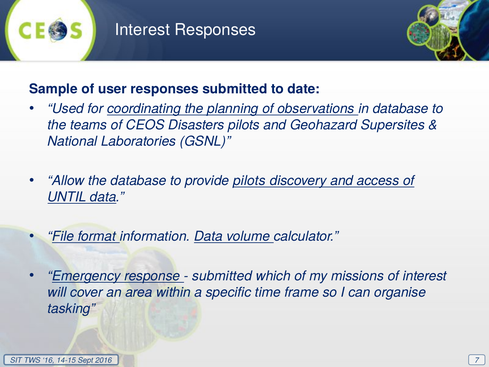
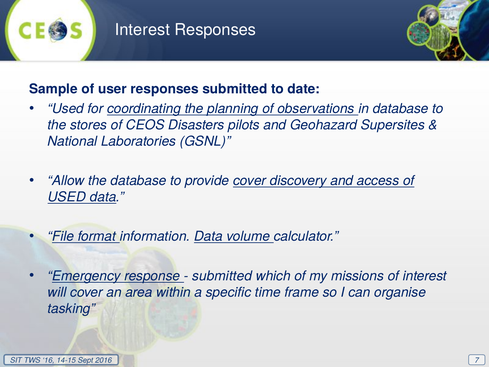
teams: teams -> stores (89, 125)
provide pilots: pilots -> cover (250, 181)
UNTIL: UNTIL -> USED (67, 197)
